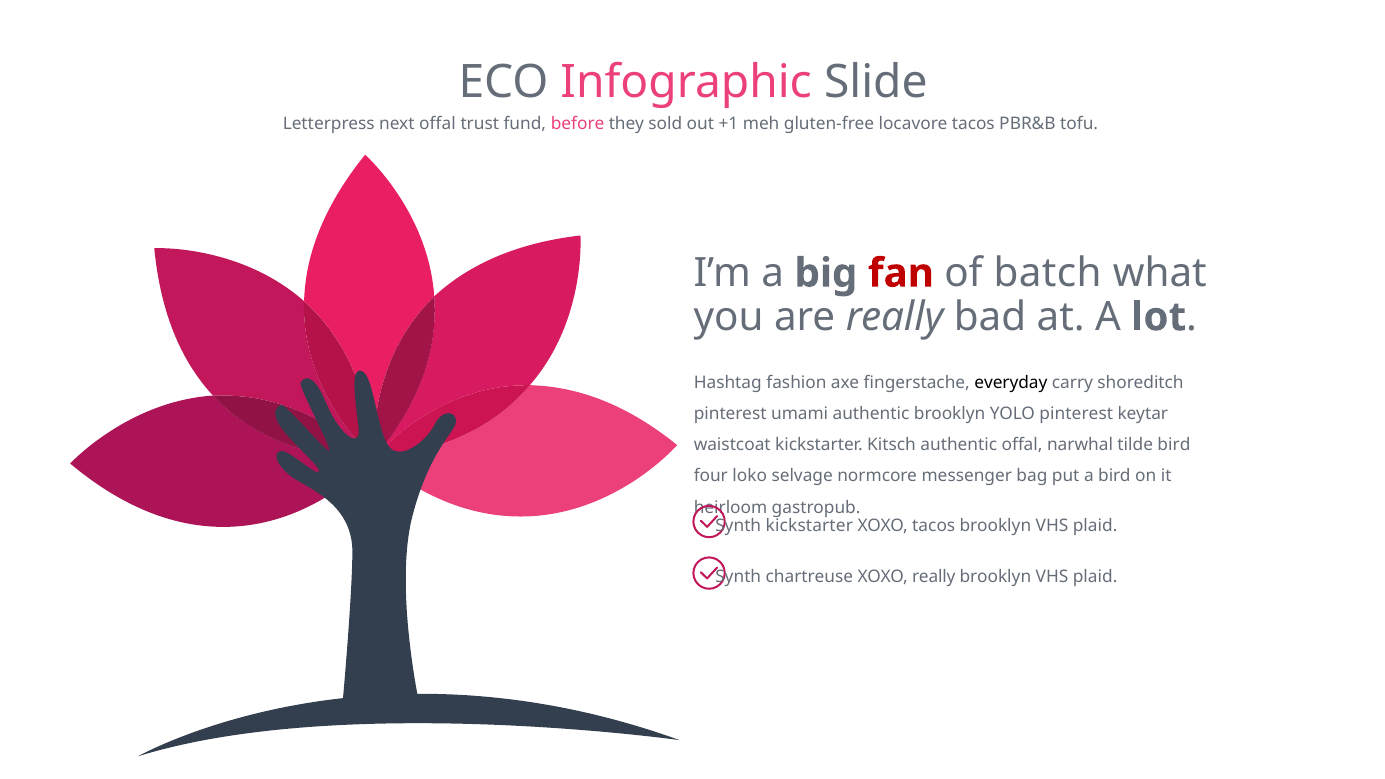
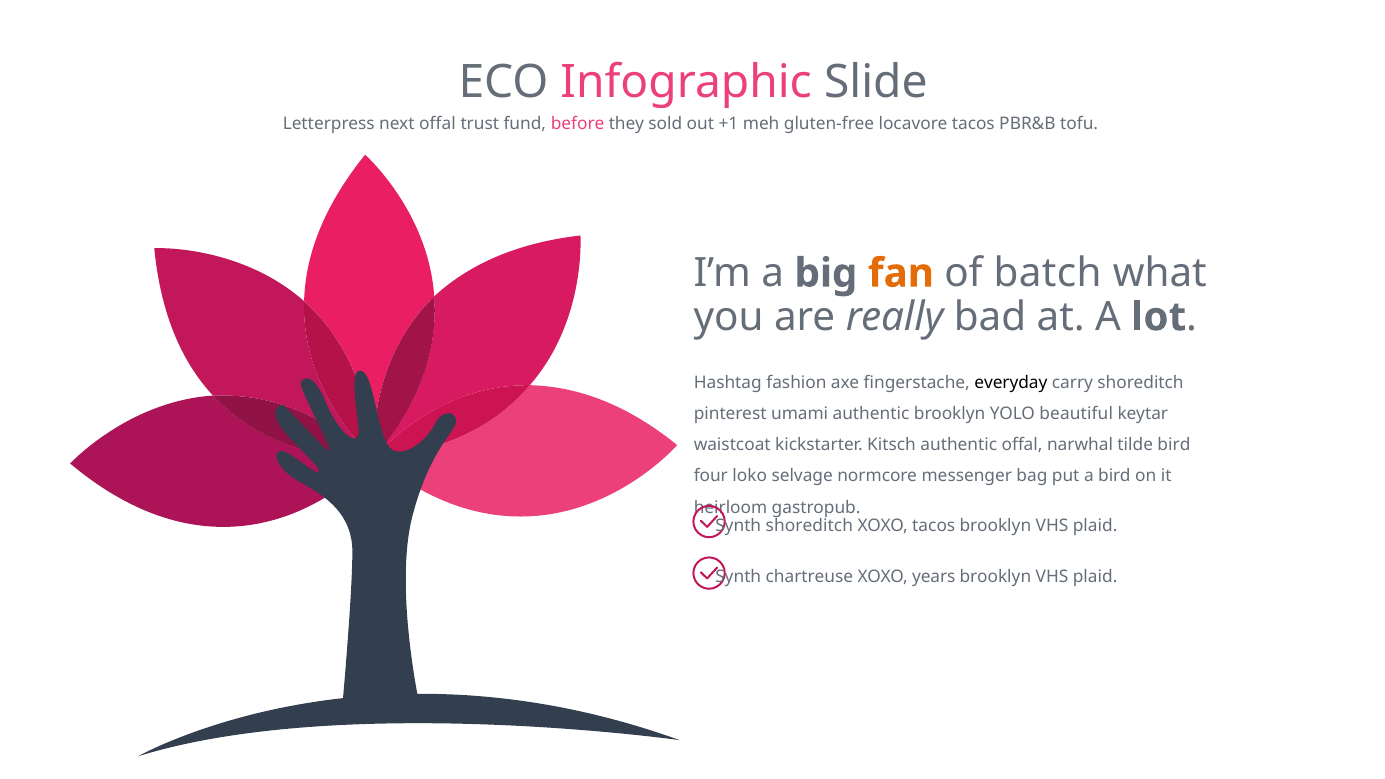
fan colour: red -> orange (901, 273)
YOLO pinterest: pinterest -> beautiful (1076, 414)
Synth kickstarter: kickstarter -> shoreditch (809, 526)
XOXO really: really -> years (934, 577)
